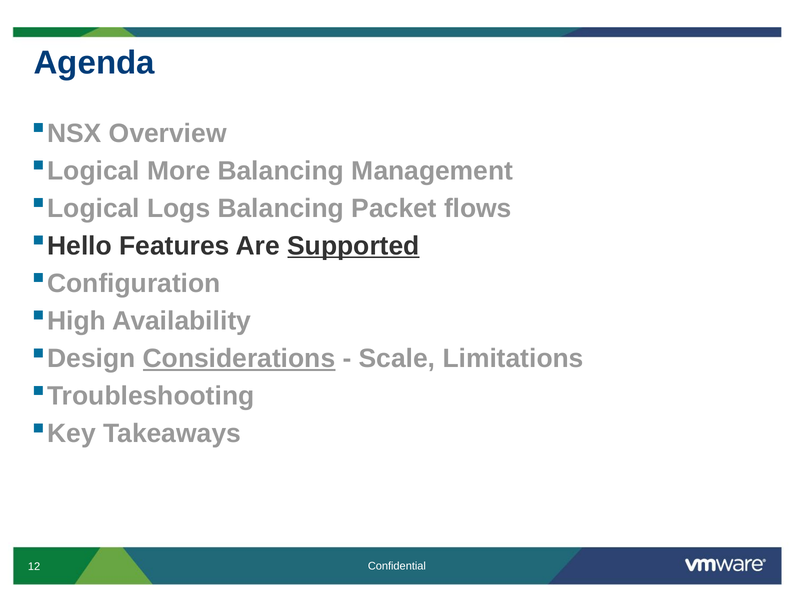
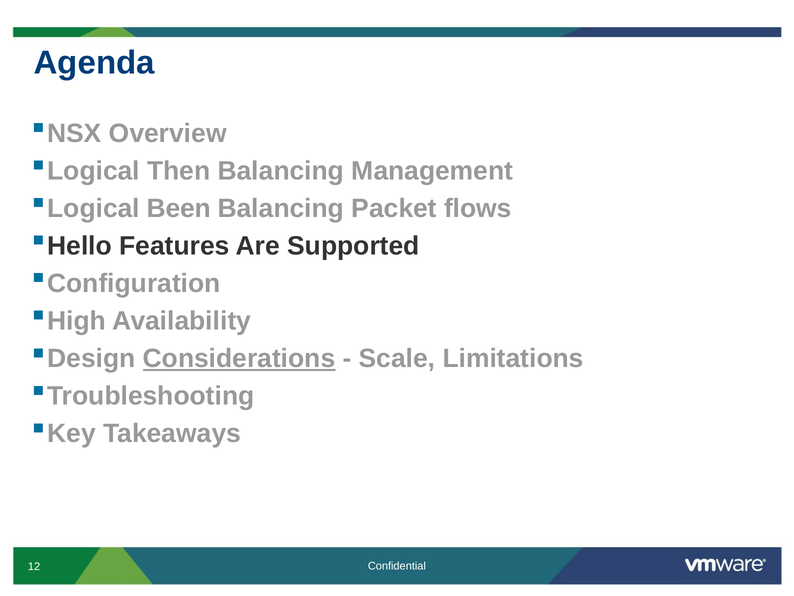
More: More -> Then (179, 171)
Logs: Logs -> Been (179, 208)
Supported underline: present -> none (353, 246)
